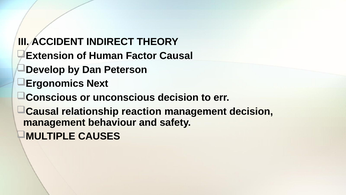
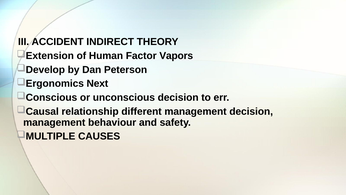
Causal: Causal -> Vapors (176, 56)
reaction: reaction -> different (142, 111)
